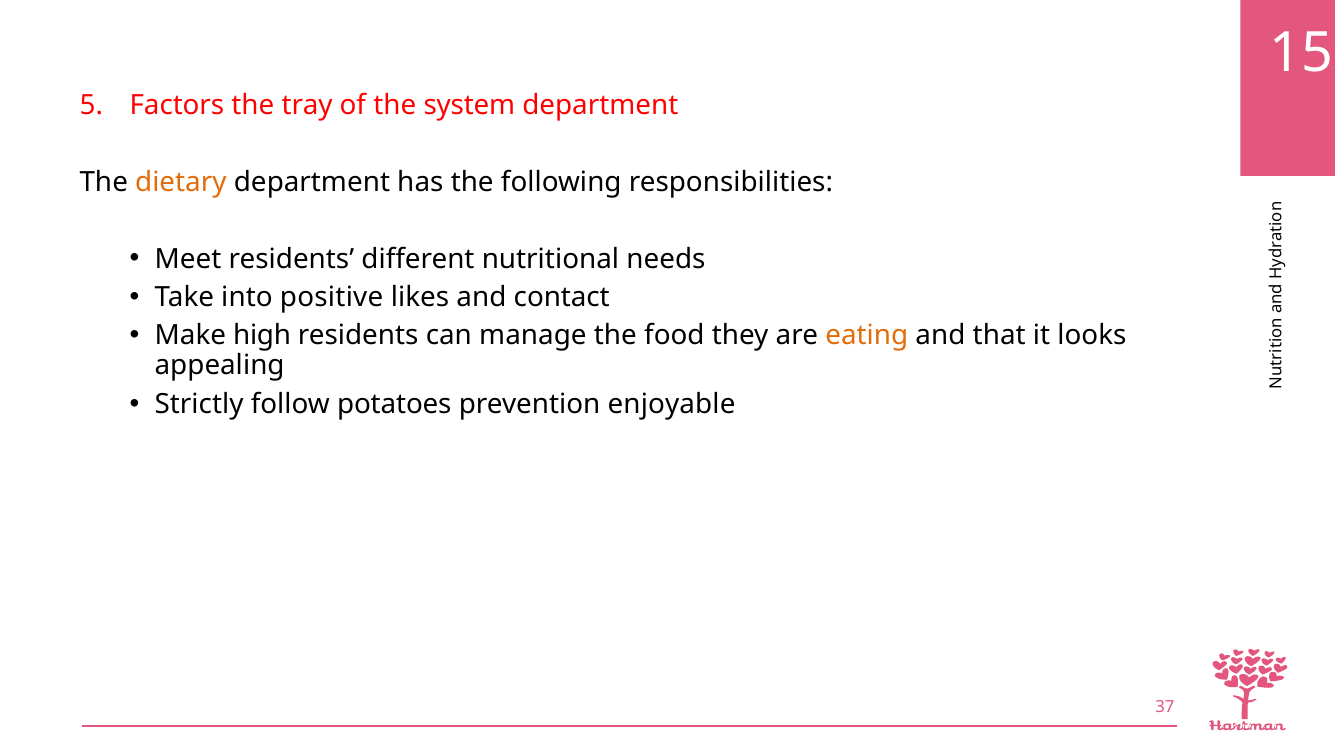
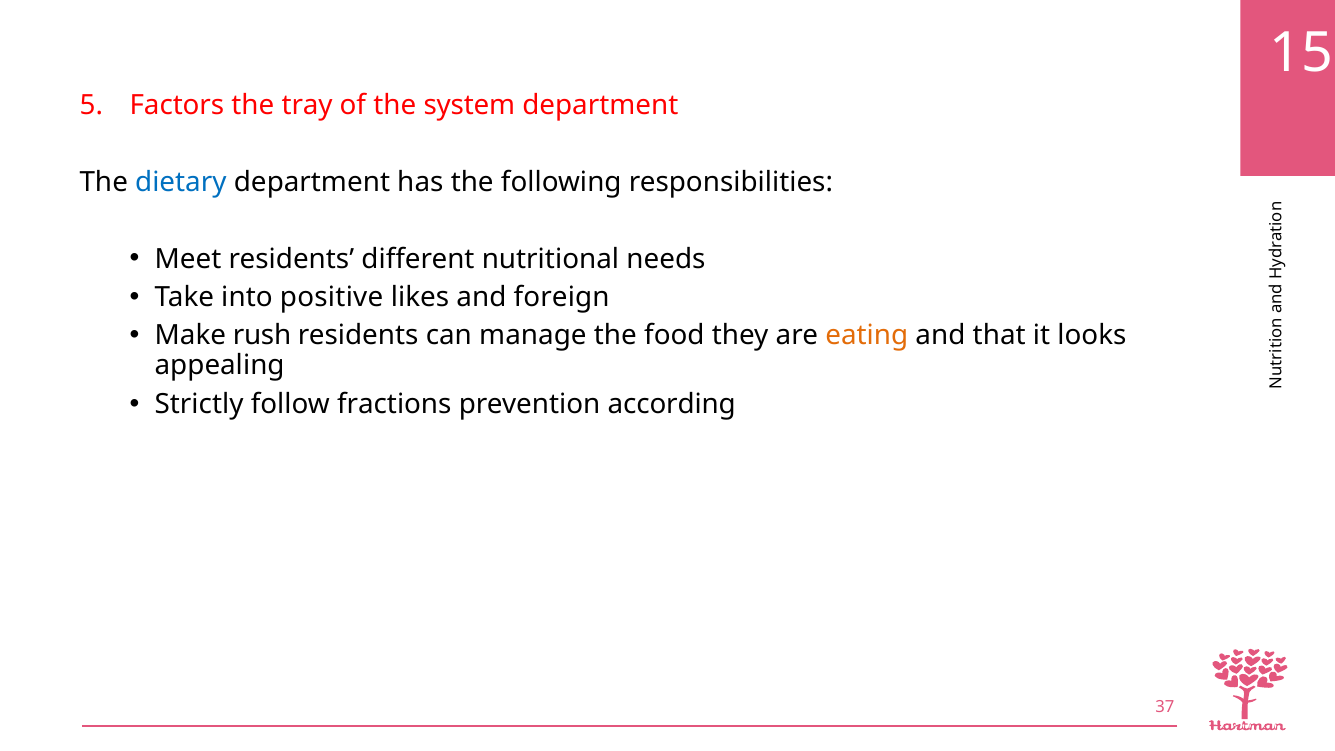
dietary colour: orange -> blue (181, 182)
contact: contact -> foreign (562, 297)
high: high -> rush (262, 336)
potatoes: potatoes -> fractions (394, 404)
enjoyable: enjoyable -> according (672, 404)
